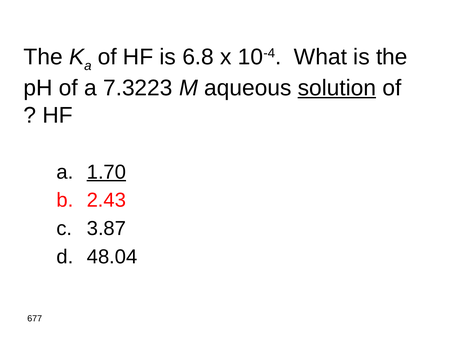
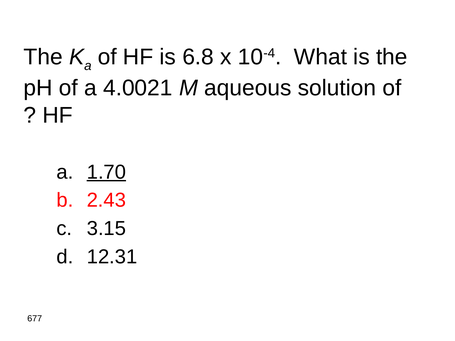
7.3223: 7.3223 -> 4.0021 (138, 88)
solution underline: present -> none (337, 88)
3.87: 3.87 -> 3.15 (106, 229)
48.04: 48.04 -> 12.31 (112, 257)
